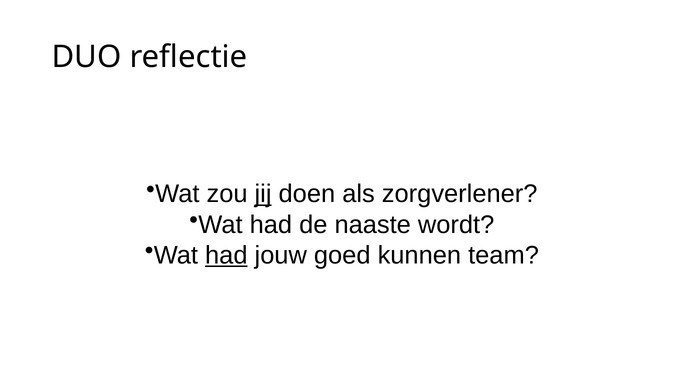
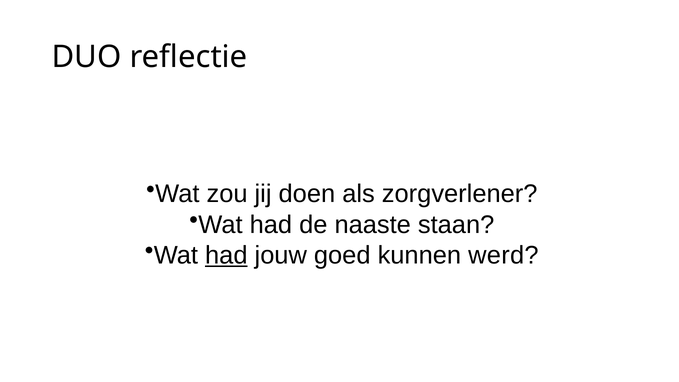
jij underline: present -> none (263, 194)
wordt: wordt -> staan (456, 225)
team: team -> werd (503, 255)
